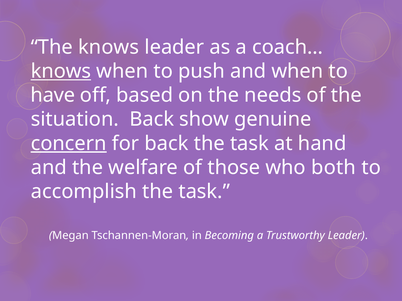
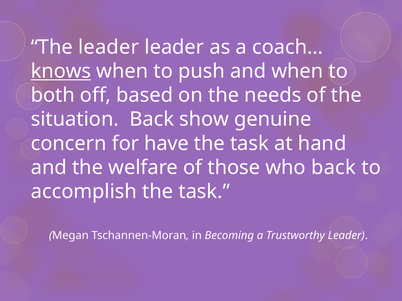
The knows: knows -> leader (109, 47)
have: have -> both (53, 95)
concern underline: present -> none (69, 144)
for back: back -> have (167, 144)
who both: both -> back (334, 168)
